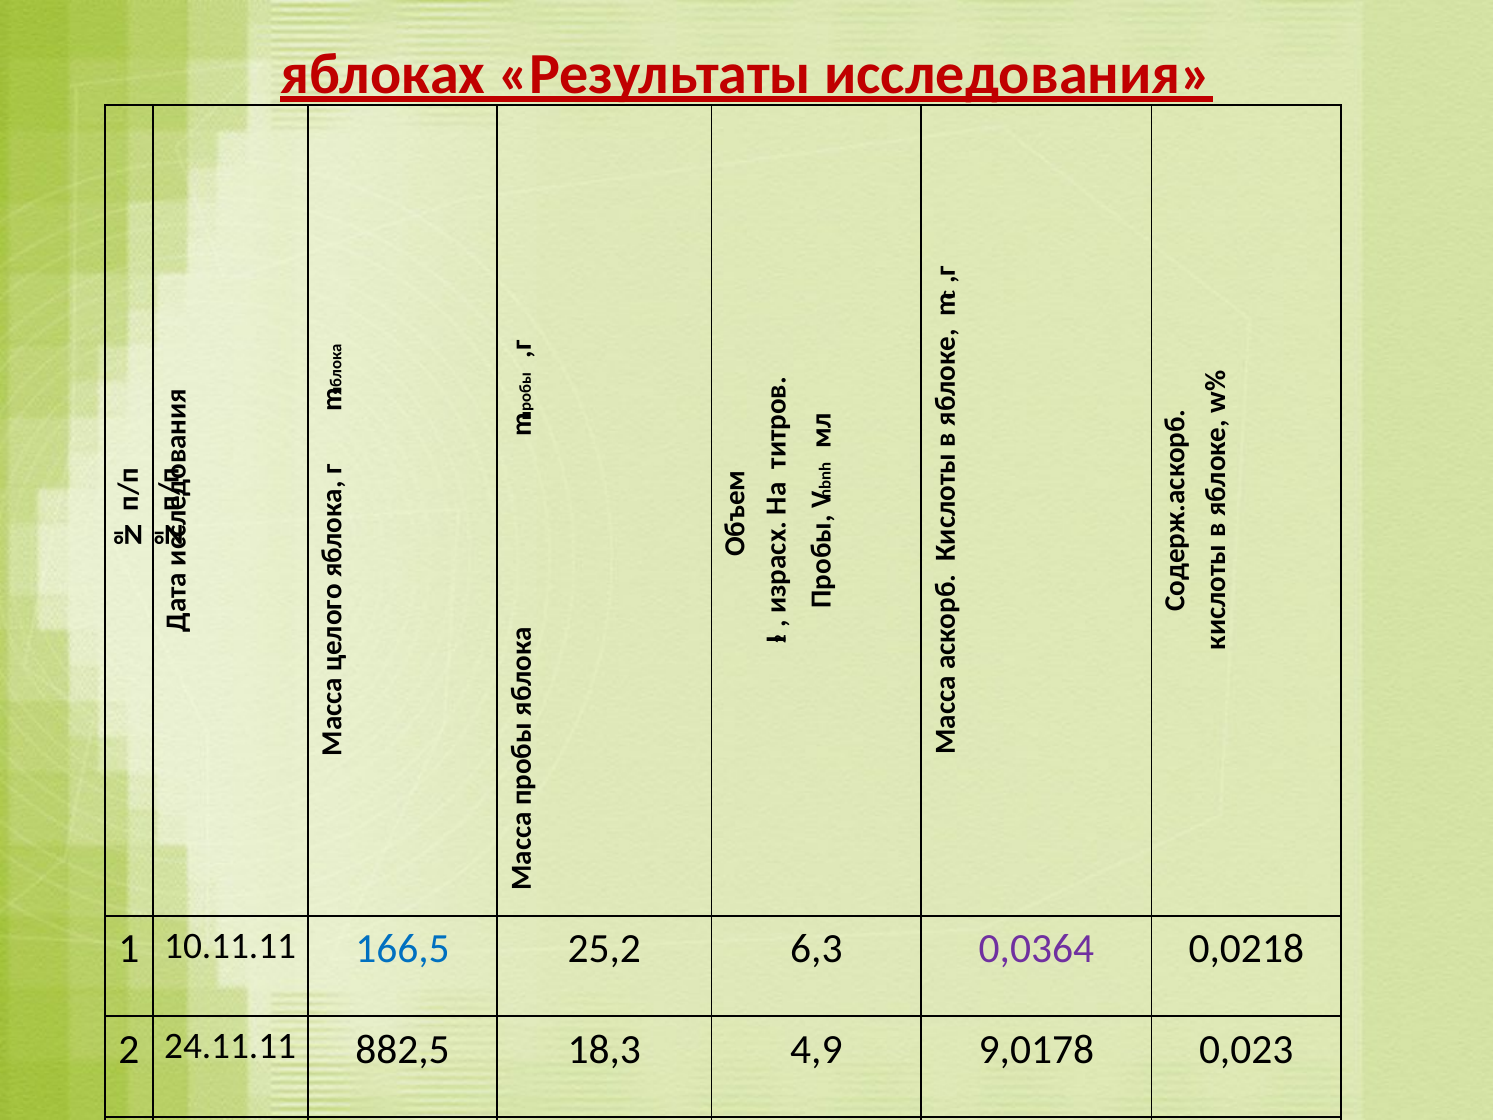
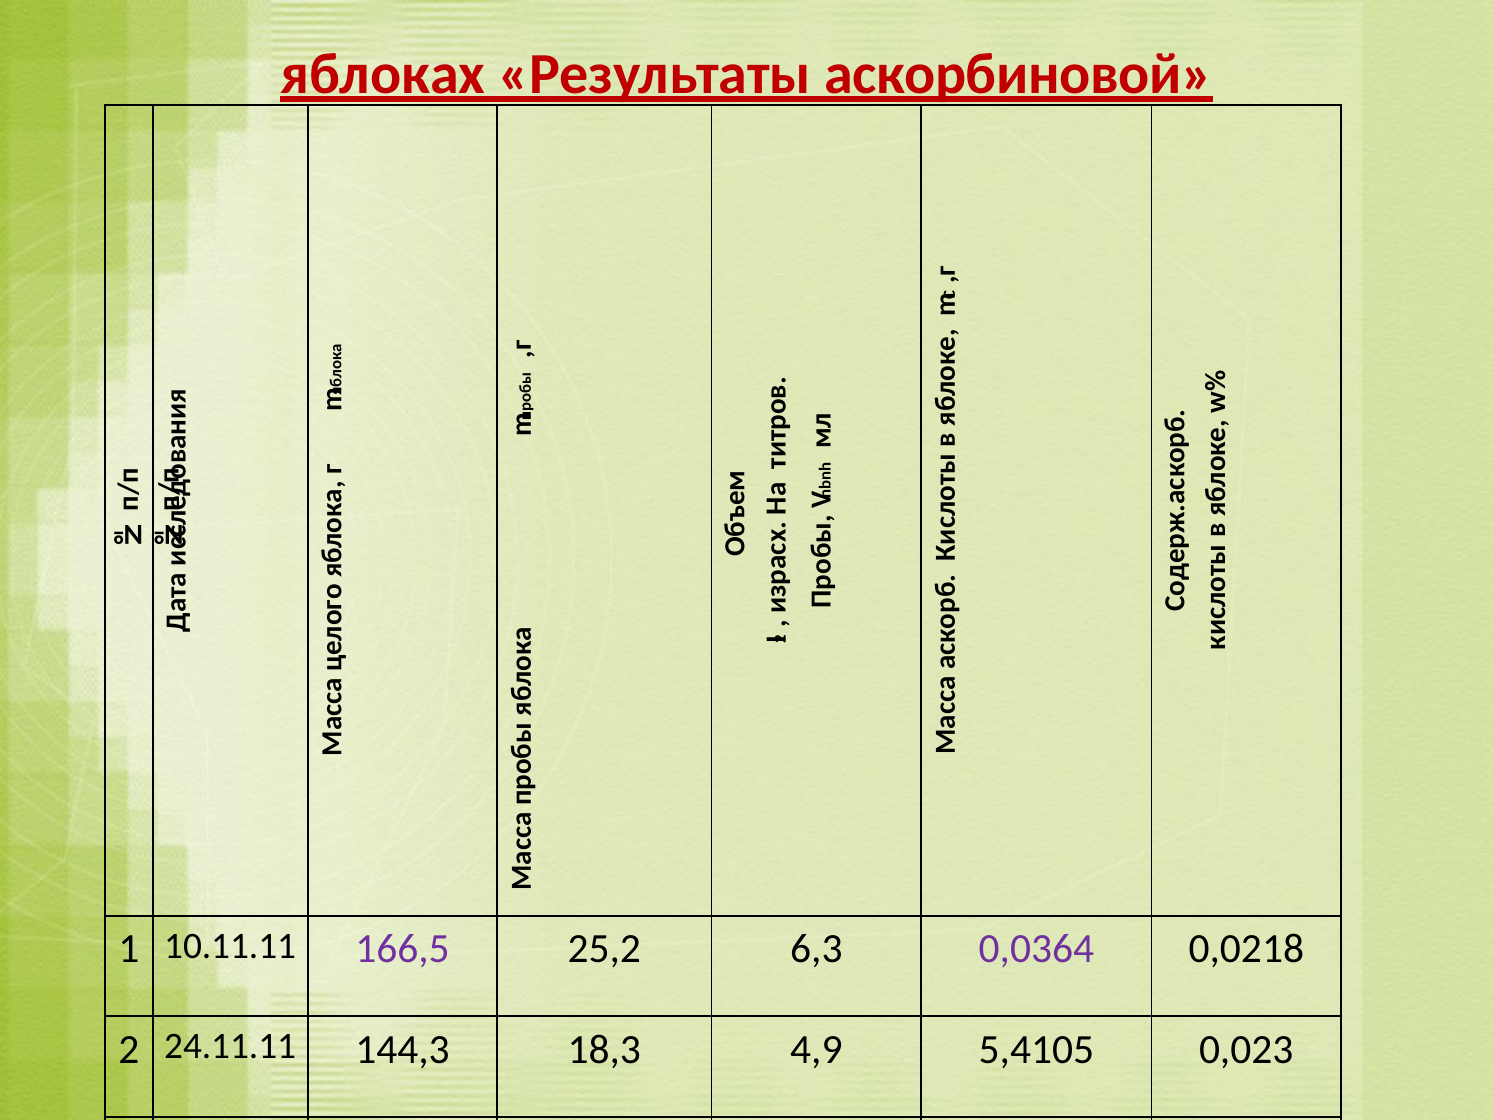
исследования: исследования -> аскорбиновой (1018, 74)
166,5 colour: blue -> purple (402, 949)
882,5: 882,5 -> 144,3 (402, 1049)
9,0178: 9,0178 -> 5,4105 (1036, 1049)
